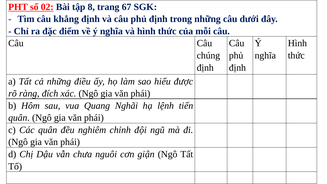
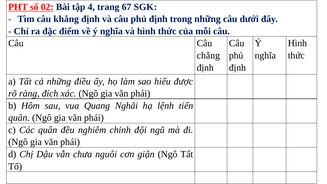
8: 8 -> 4 (91, 7)
chúng: chúng -> chẳng (208, 55)
